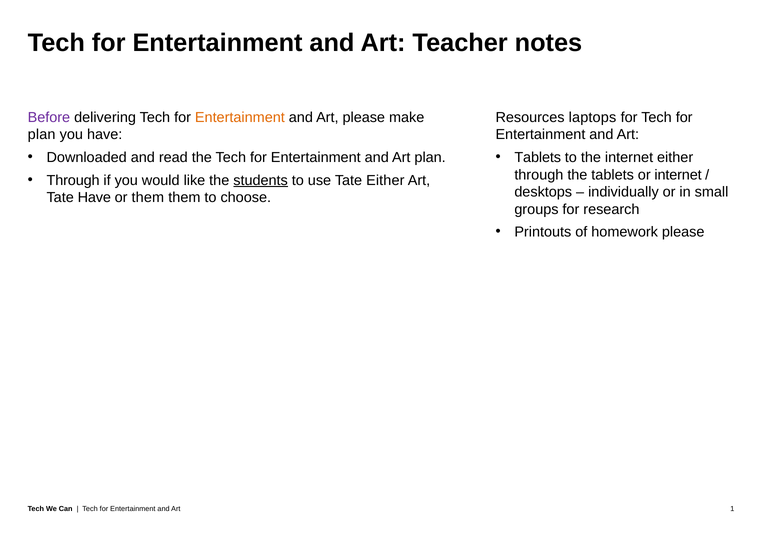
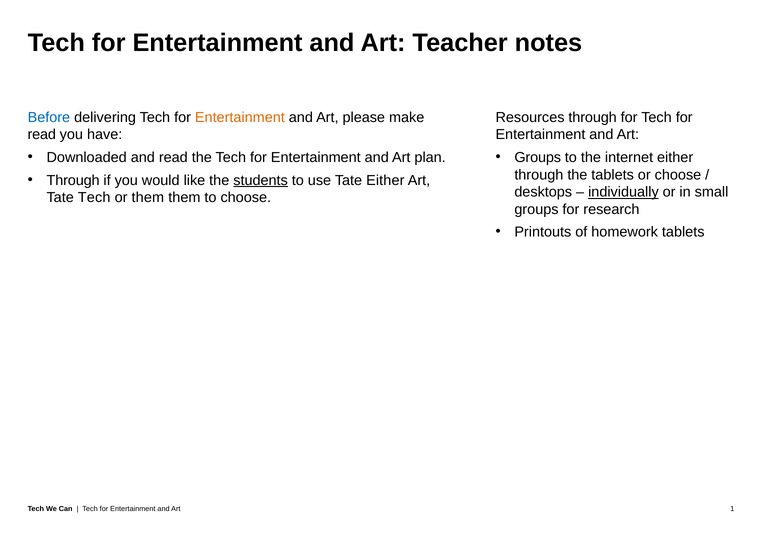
Before colour: purple -> blue (49, 118)
Resources laptops: laptops -> through (593, 118)
plan: plan -> read (42, 135)
Tablets: Tablets -> Groups (538, 158)
or internet: internet -> choose (678, 175)
individually underline: none -> present (623, 192)
Tate Have: Have -> Tech (94, 198)
homework please: please -> tablets (683, 232)
